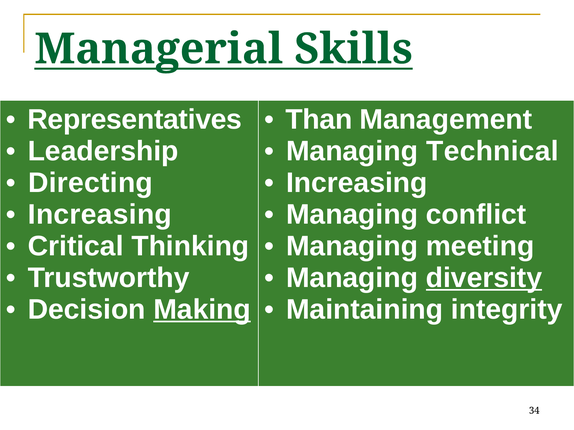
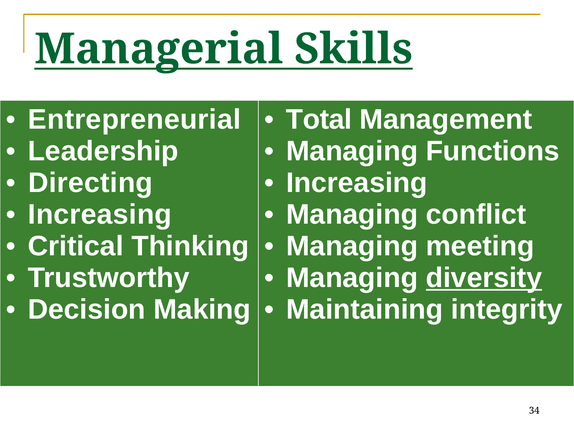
Representatives: Representatives -> Entrepreneurial (134, 120)
Than: Than -> Total (319, 120)
Technical: Technical -> Functions (493, 151)
Making underline: present -> none (202, 310)
